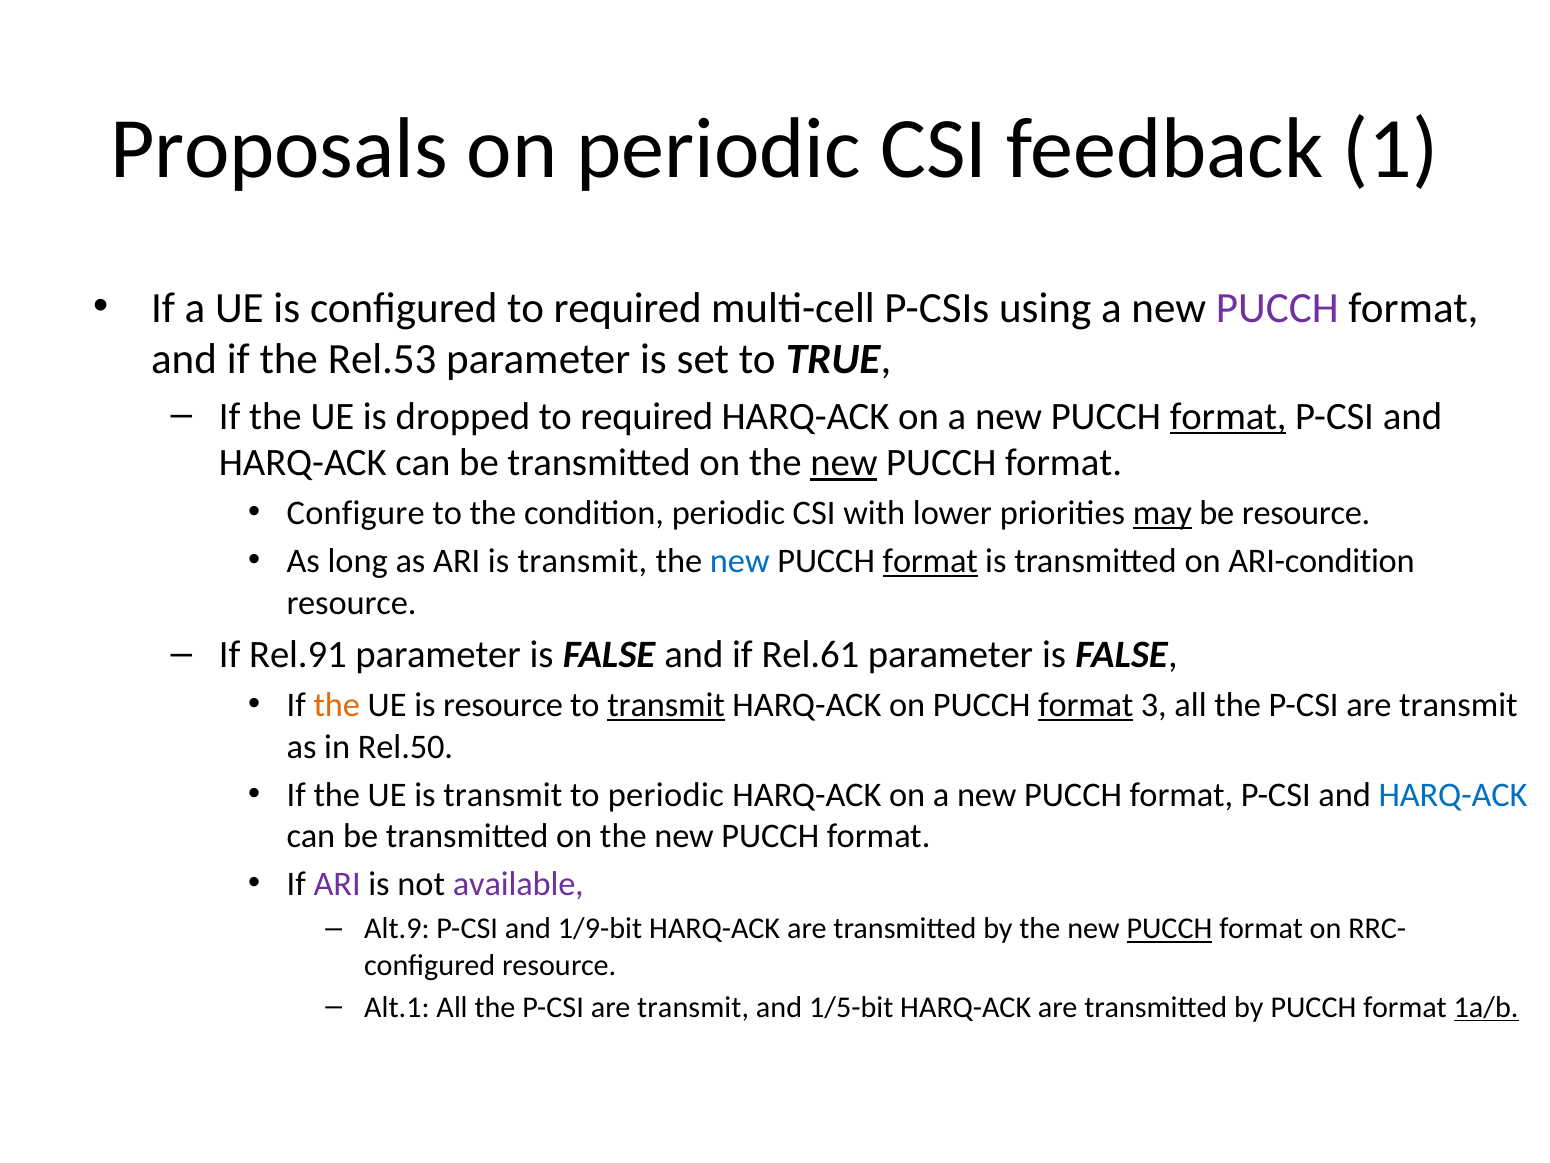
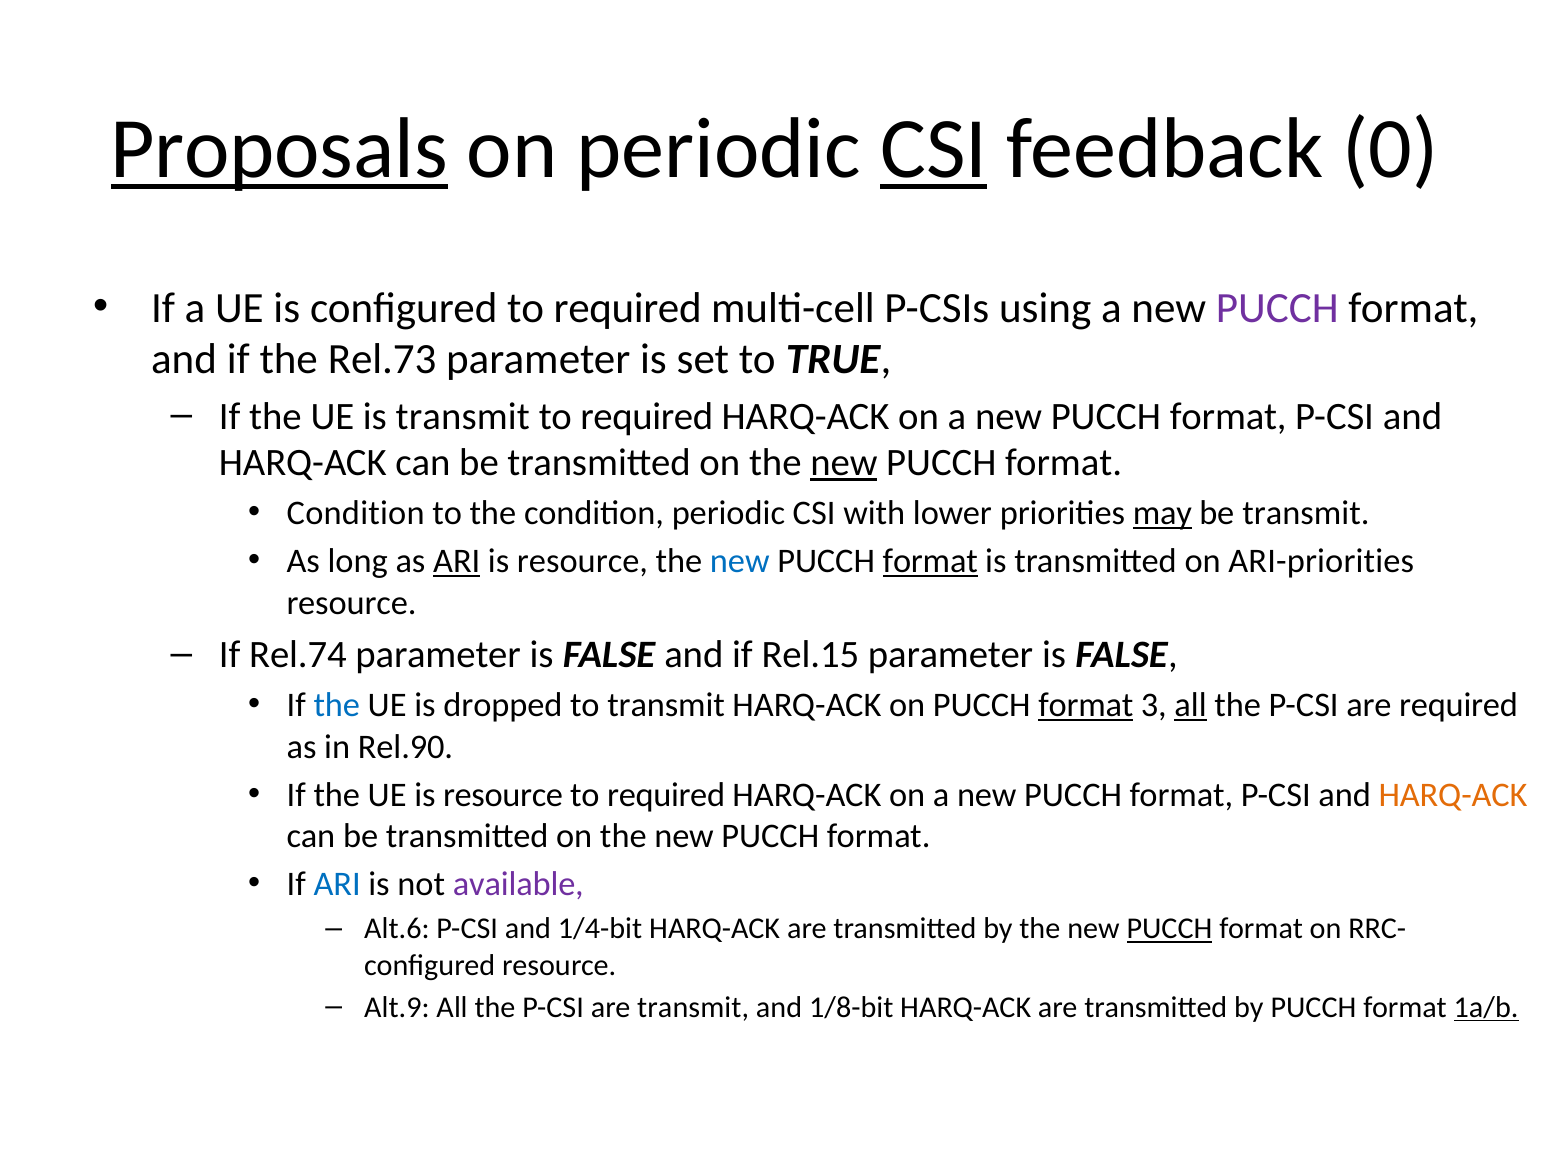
Proposals underline: none -> present (279, 149)
CSI underline: none -> present (934, 149)
1: 1 -> 0 (1390, 149)
Rel.53: Rel.53 -> Rel.73 (382, 360)
is dropped: dropped -> transmit (463, 416)
format underline: present -> none (1228, 416)
Configure: Configure -> Condition (356, 513)
be resource: resource -> transmit (1306, 513)
ARI underline: none -> present (457, 561)
transmit: transmit -> resource (583, 561)
ARI-condition: ARI-condition -> ARI-priorities (1321, 561)
Rel.91: Rel.91 -> Rel.74 (298, 655)
Rel.61: Rel.61 -> Rel.15 (810, 655)
the colour: orange -> blue (337, 705)
is resource: resource -> dropped (503, 705)
transmit underline: present -> none (666, 705)
all underline: none -> present (1191, 705)
transmit: transmit -> required (1459, 705)
Rel.50: Rel.50 -> Rel.90 (406, 746)
UE is transmit: transmit -> resource (503, 795)
periodic: periodic -> required (666, 795)
HARQ-ACK colour: blue -> orange (1453, 795)
ARI colour: purple -> blue (337, 884)
Alt.9: Alt.9 -> Alt.6 (397, 929)
1/9-bit: 1/9-bit -> 1/4-bit (600, 929)
Alt.1: Alt.1 -> Alt.9 (397, 1007)
1/5-bit: 1/5-bit -> 1/8-bit (851, 1007)
